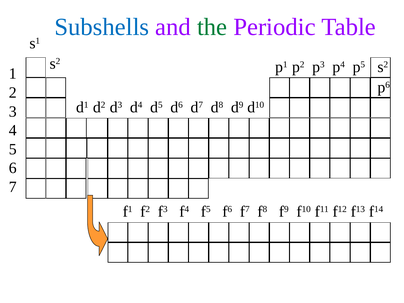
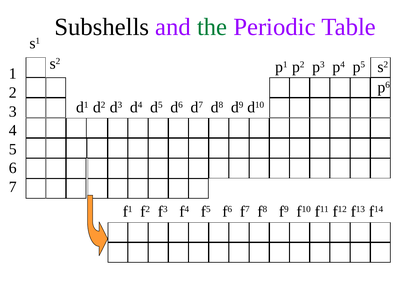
Subshells colour: blue -> black (102, 27)
